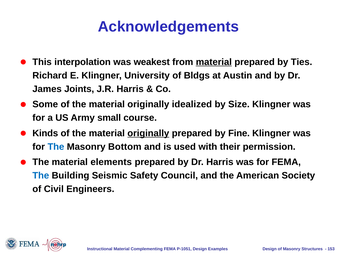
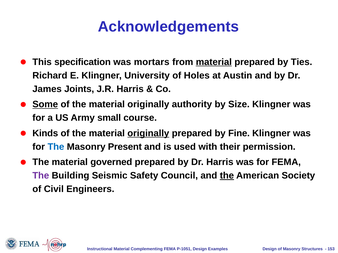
interpolation: interpolation -> specification (83, 62)
weakest: weakest -> mortars (152, 62)
Bldgs: Bldgs -> Holes (197, 76)
Some underline: none -> present (45, 105)
idealized: idealized -> authority (192, 105)
Bottom: Bottom -> Present (125, 147)
elements: elements -> governed (111, 162)
The colour: blue -> purple (41, 176)
the underline: none -> present (227, 176)
